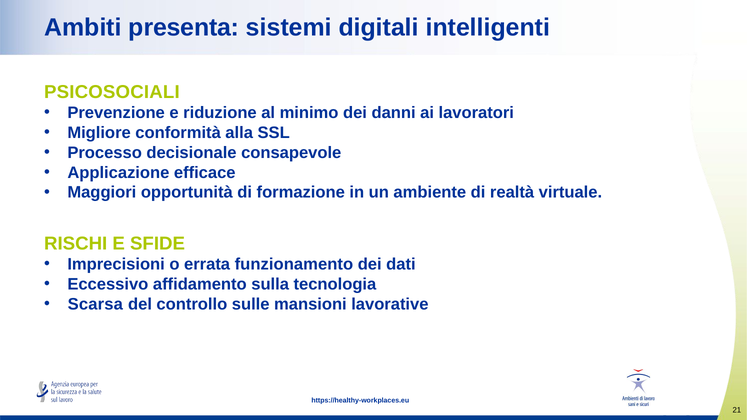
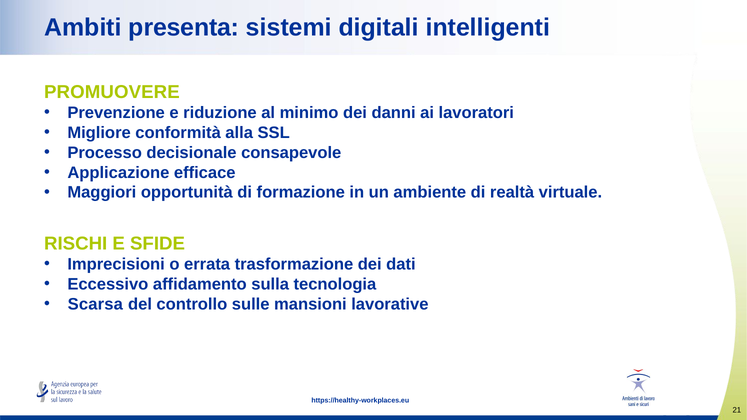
PSICOSOCIALI: PSICOSOCIALI -> PROMUOVERE (112, 92)
funzionamento: funzionamento -> trasformazione (294, 265)
